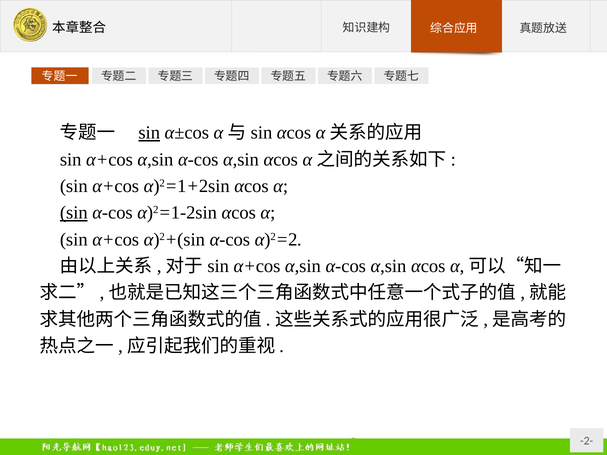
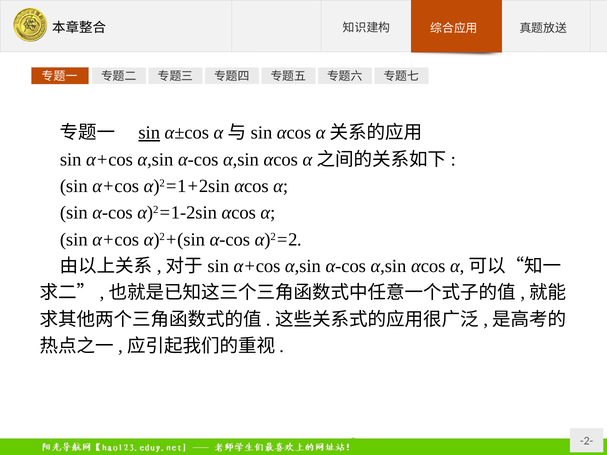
sin underline: present -> none (74, 213)
